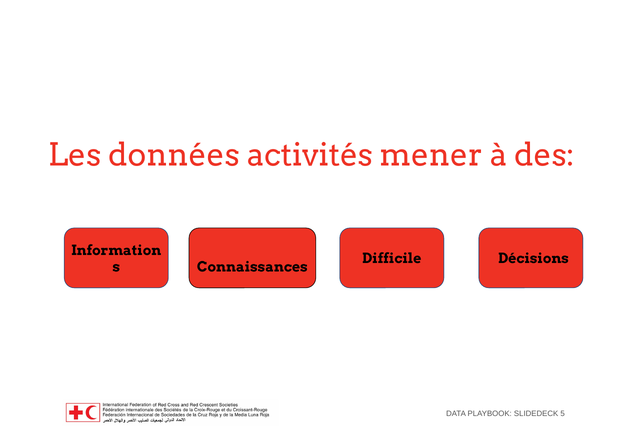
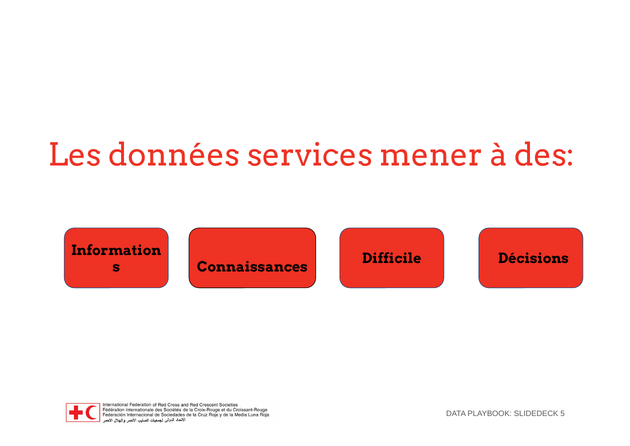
activités: activités -> services (310, 155)
